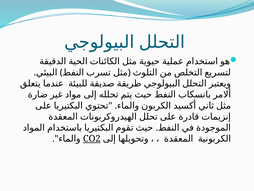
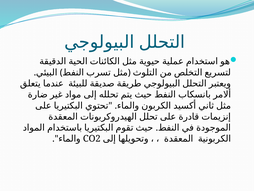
CO2 underline: present -> none (92, 138)
